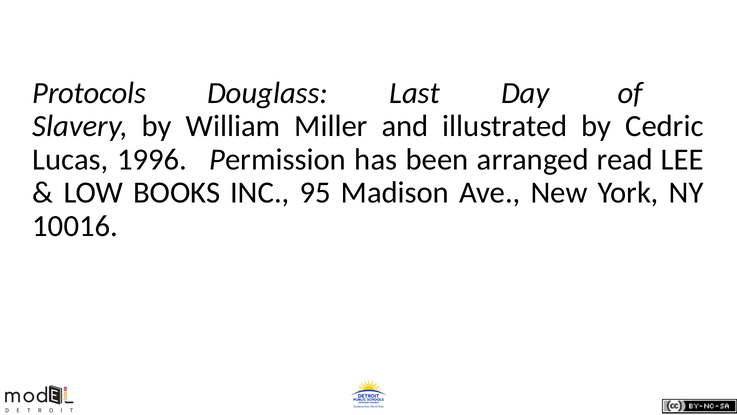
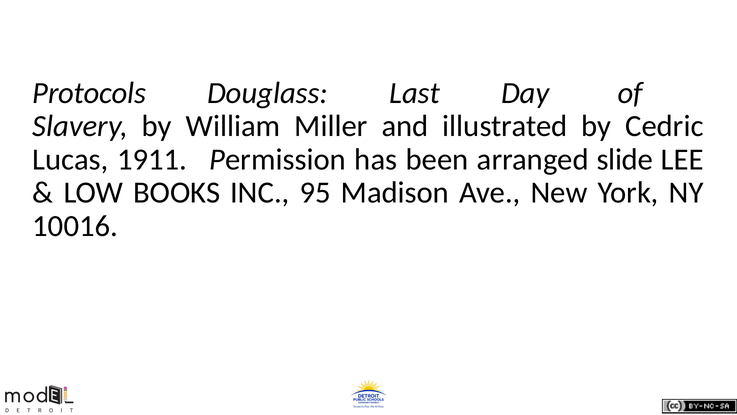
1996: 1996 -> 1911 (152, 159)
read: read -> slide (625, 159)
